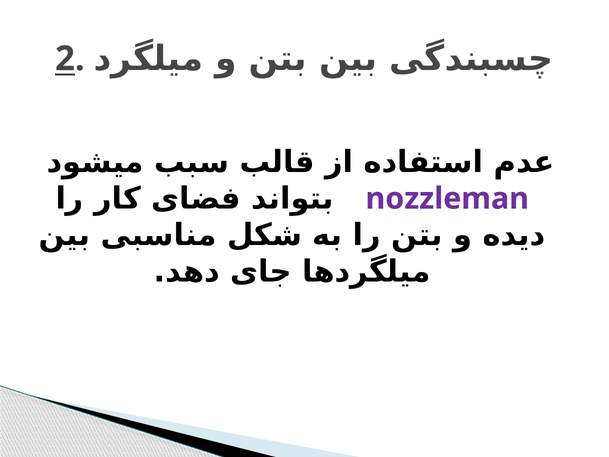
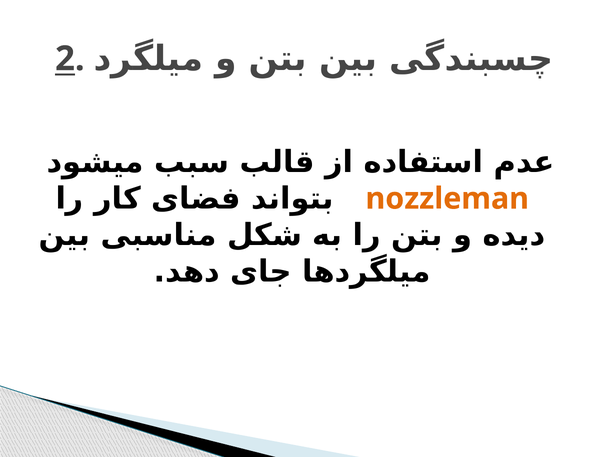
nozzleman colour: purple -> orange (447, 199)
